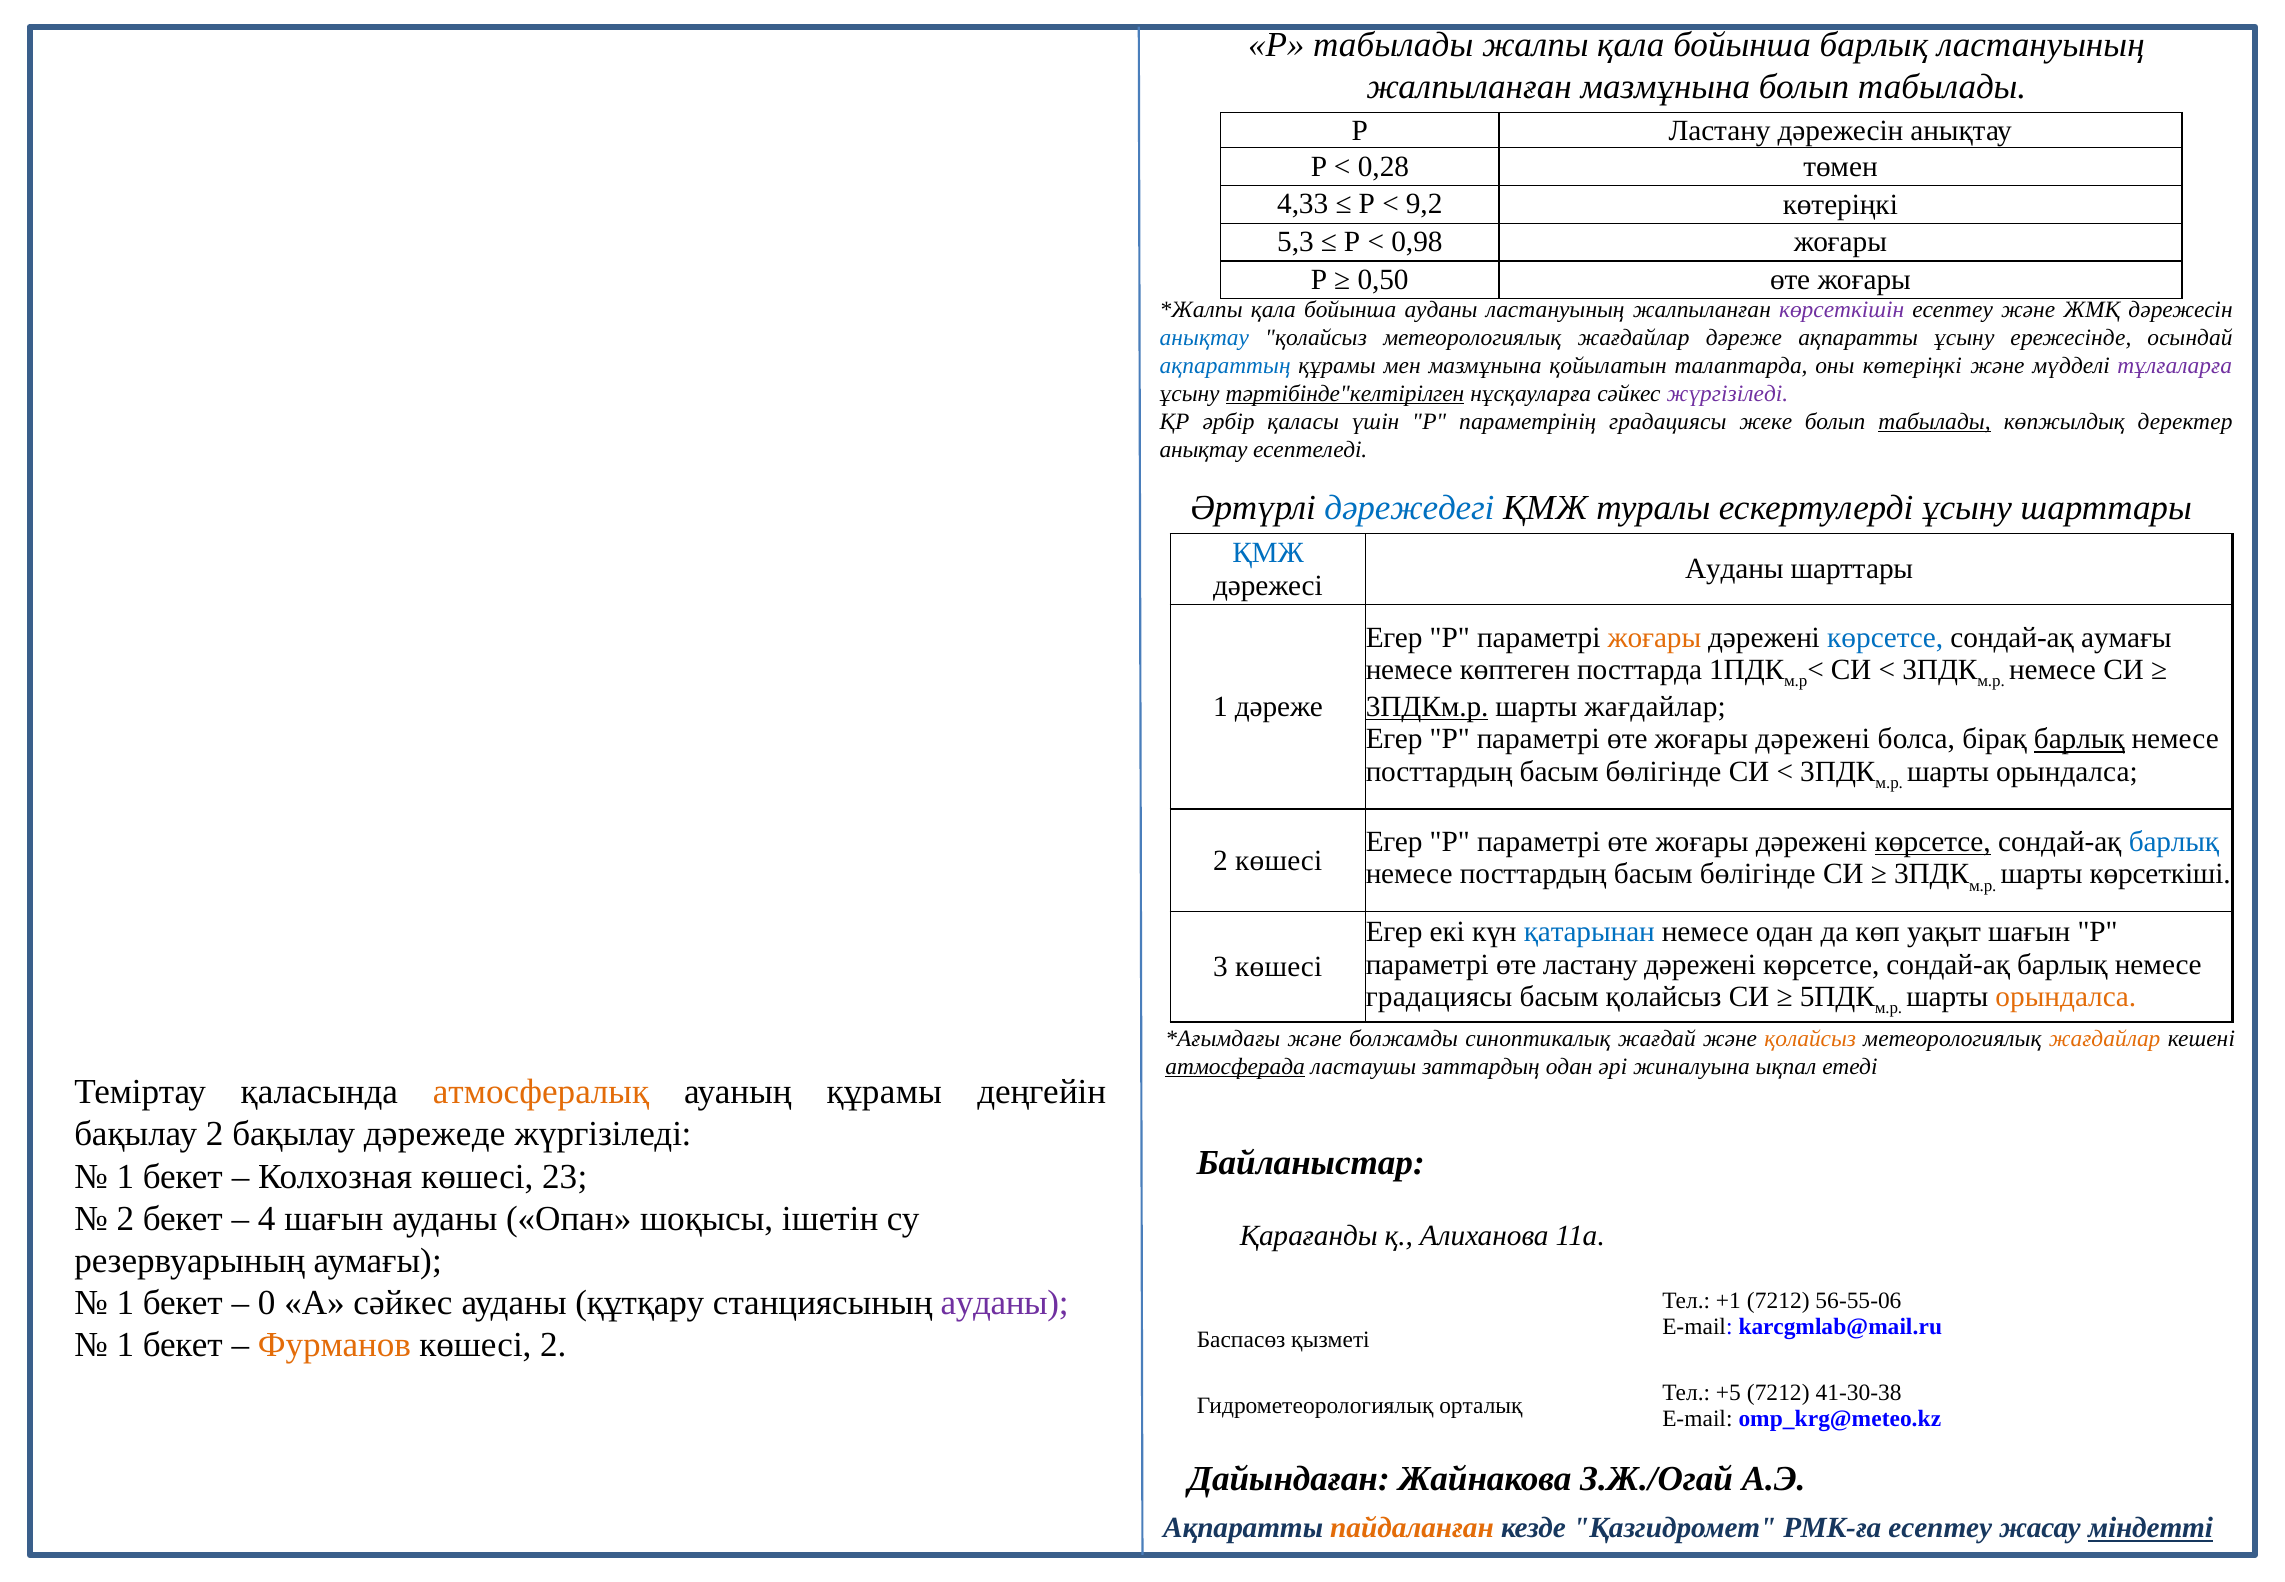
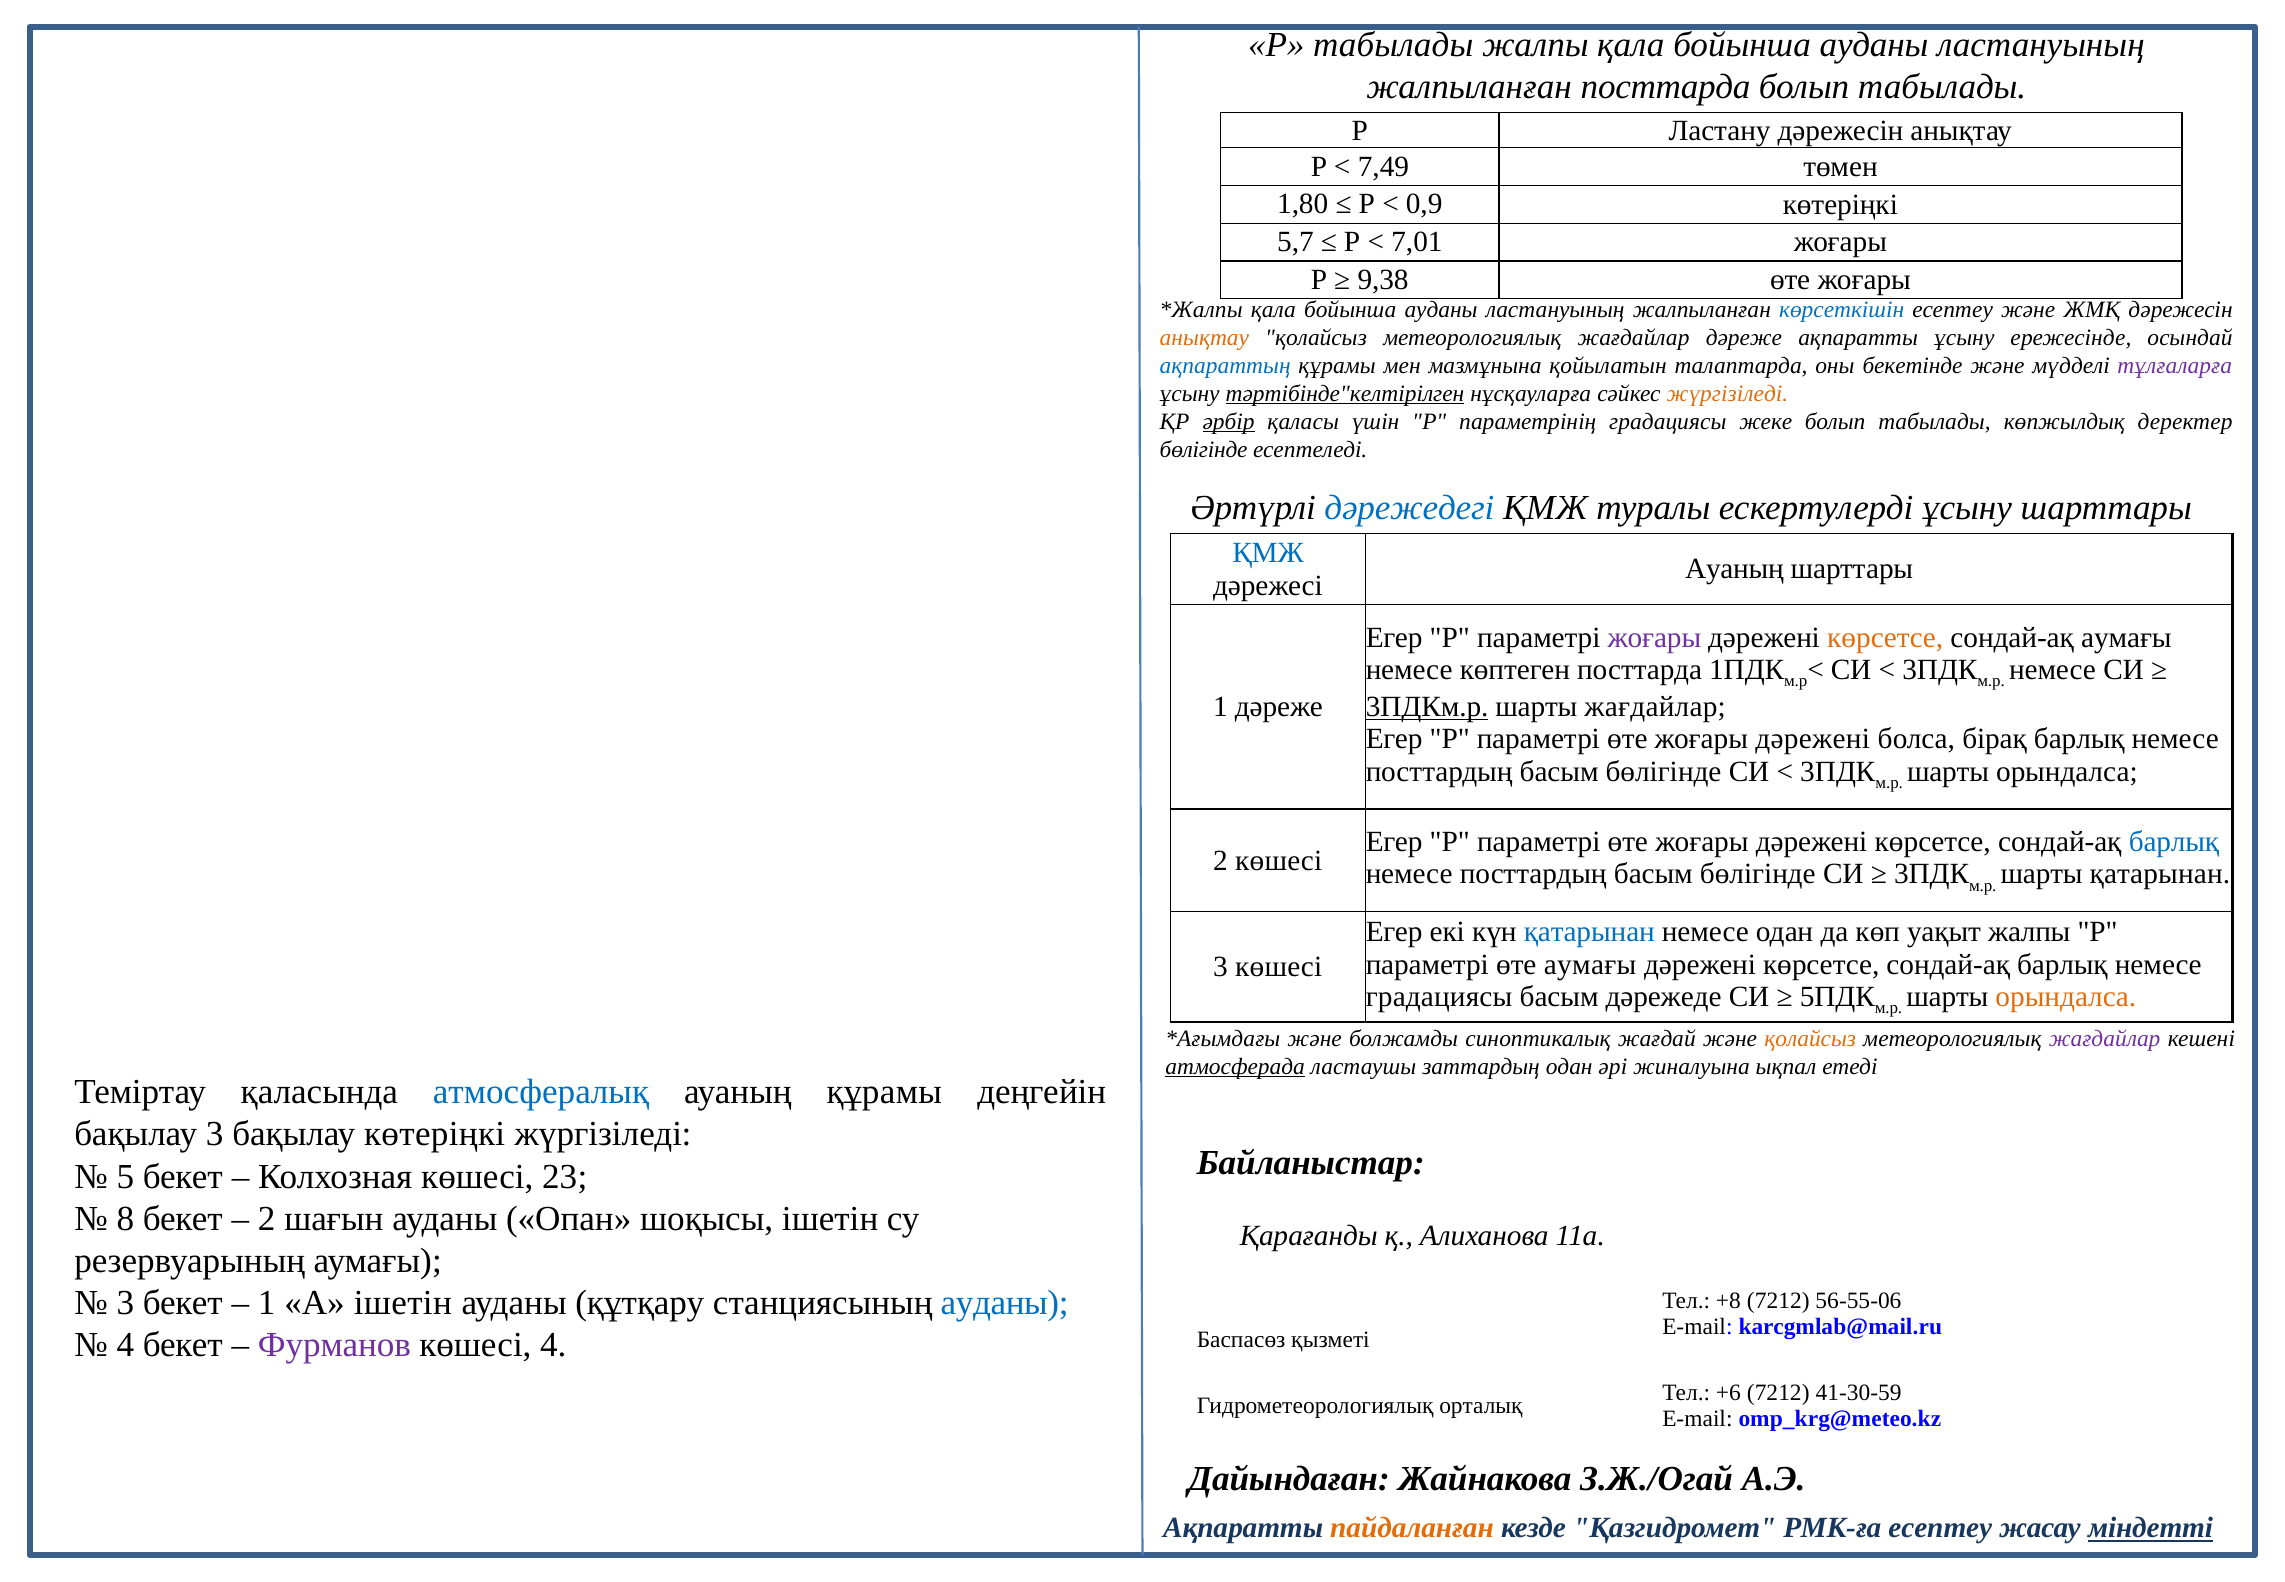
жалпы қала бойынша барлық: барлық -> ауданы (1874, 45)
жалпыланған мазмұнына: мазмұнына -> посттарда (1666, 87)
0,28: 0,28 -> 7,49 (1383, 166)
4,33: 4,33 -> 1,80 (1303, 204)
9,2: 9,2 -> 0,9 (1424, 204)
5,3: 5,3 -> 5,7 (1295, 242)
0,98: 0,98 -> 7,01 (1417, 242)
0,50: 0,50 -> 9,38 (1383, 279)
көрсеткішін colour: purple -> blue (1842, 309)
анықтау colour: blue -> orange (1204, 337)
оны көтеріңкі: көтеріңкі -> бекетінде (1912, 366)
жүргізіледі colour: purple -> orange (1727, 394)
әрбір underline: none -> present (1229, 422)
табылады underline: present -> none (1935, 422)
анықтау: анықтау -> бөлігінде (1204, 450)
Ауданы: Ауданы -> Ауаның (1734, 569)
жоғары colour: orange -> purple (1654, 638)
көрсетсе colour: blue -> orange (1885, 638)
барлық underline: present -> none (2079, 739)
көрсетсе underline: present -> none (1933, 842)
шарты көрсеткіші: көрсеткіші -> қатарынан (2160, 874)
уақыт шағын: шағын -> жалпы (2029, 932)
өте ластану: ластану -> аумағы (1590, 965)
басым қолайсыз: қолайсыз -> дәрежеде (1664, 997)
жағдайлар colour: orange -> purple (2105, 1038)
атмосфералық colour: orange -> blue (541, 1092)
бақылау 2: 2 -> 3 (215, 1134)
бақылау дәрежеде: дәрежеде -> көтеріңкі (435, 1134)
1: 1 -> 5 (125, 1176)
2: 2 -> 8 (125, 1219)
4: 4 -> 2 (267, 1219)
1: 1 -> 3 (125, 1303)
0: 0 -> 1 (267, 1303)
А сәйкес: сәйкес -> ішетін (403, 1303)
ауданы colour: purple -> blue (1005, 1303)
+1: +1 -> +8 (1728, 1301)
1: 1 -> 4 (125, 1345)
Фурманов colour: orange -> purple (334, 1345)
көшесі 2: 2 -> 4 (553, 1345)
+5: +5 -> +6 (1728, 1392)
41-30-38: 41-30-38 -> 41-30-59 (1859, 1392)
